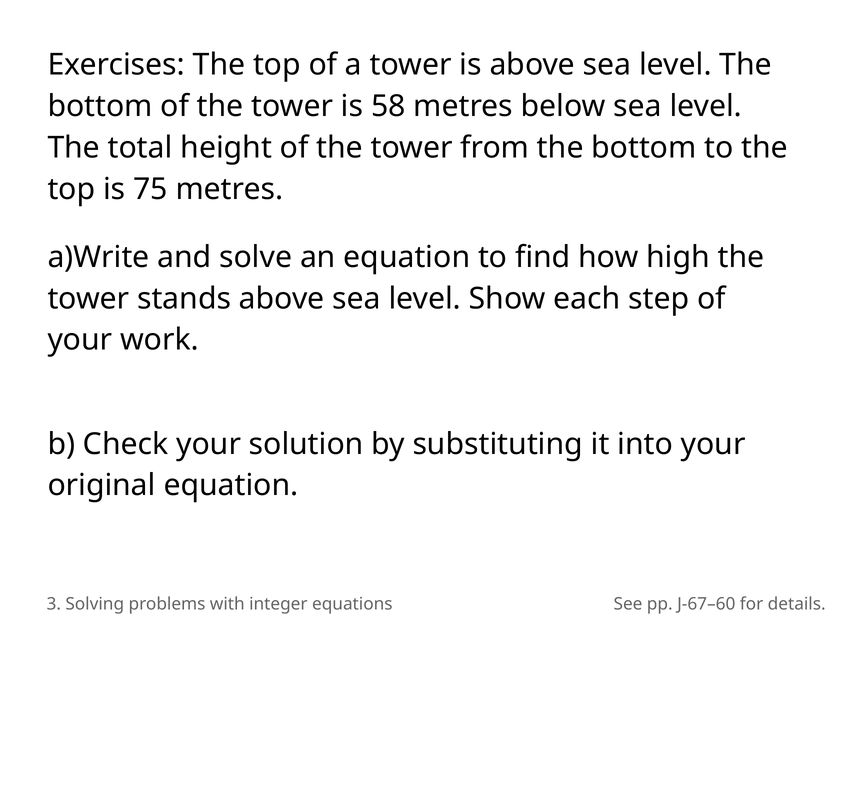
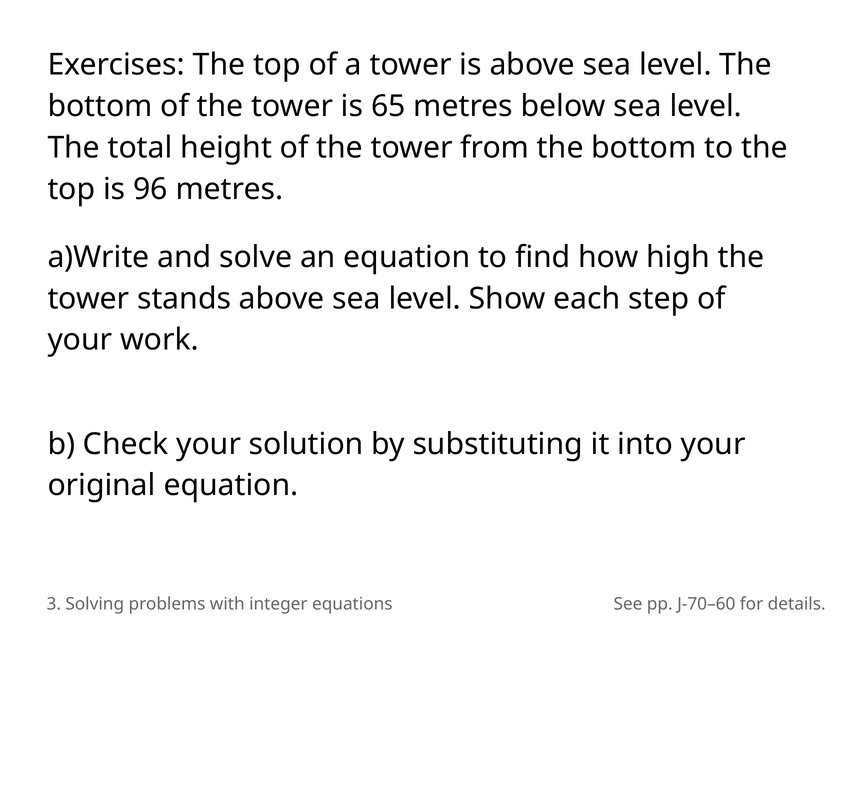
58: 58 -> 65 (388, 106)
75: 75 -> 96 (150, 189)
J-67–60: J-67–60 -> J-70–60 (706, 604)
